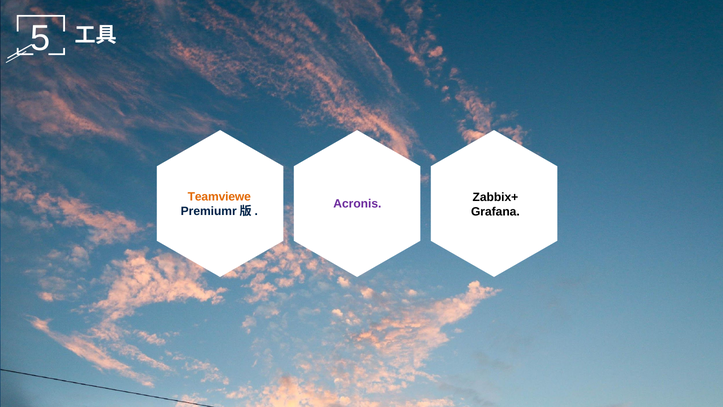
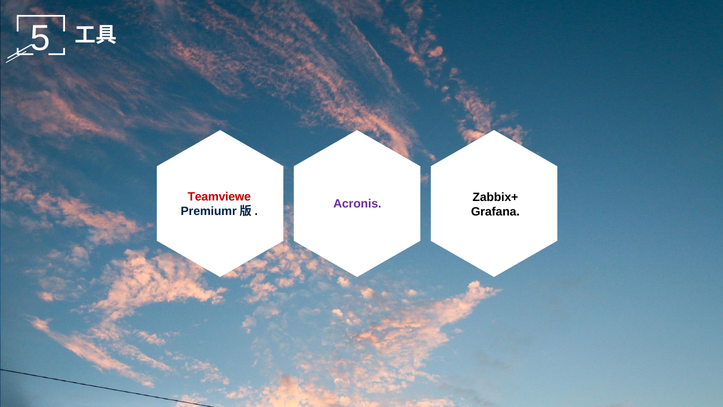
Teamviewe colour: orange -> red (219, 197)
